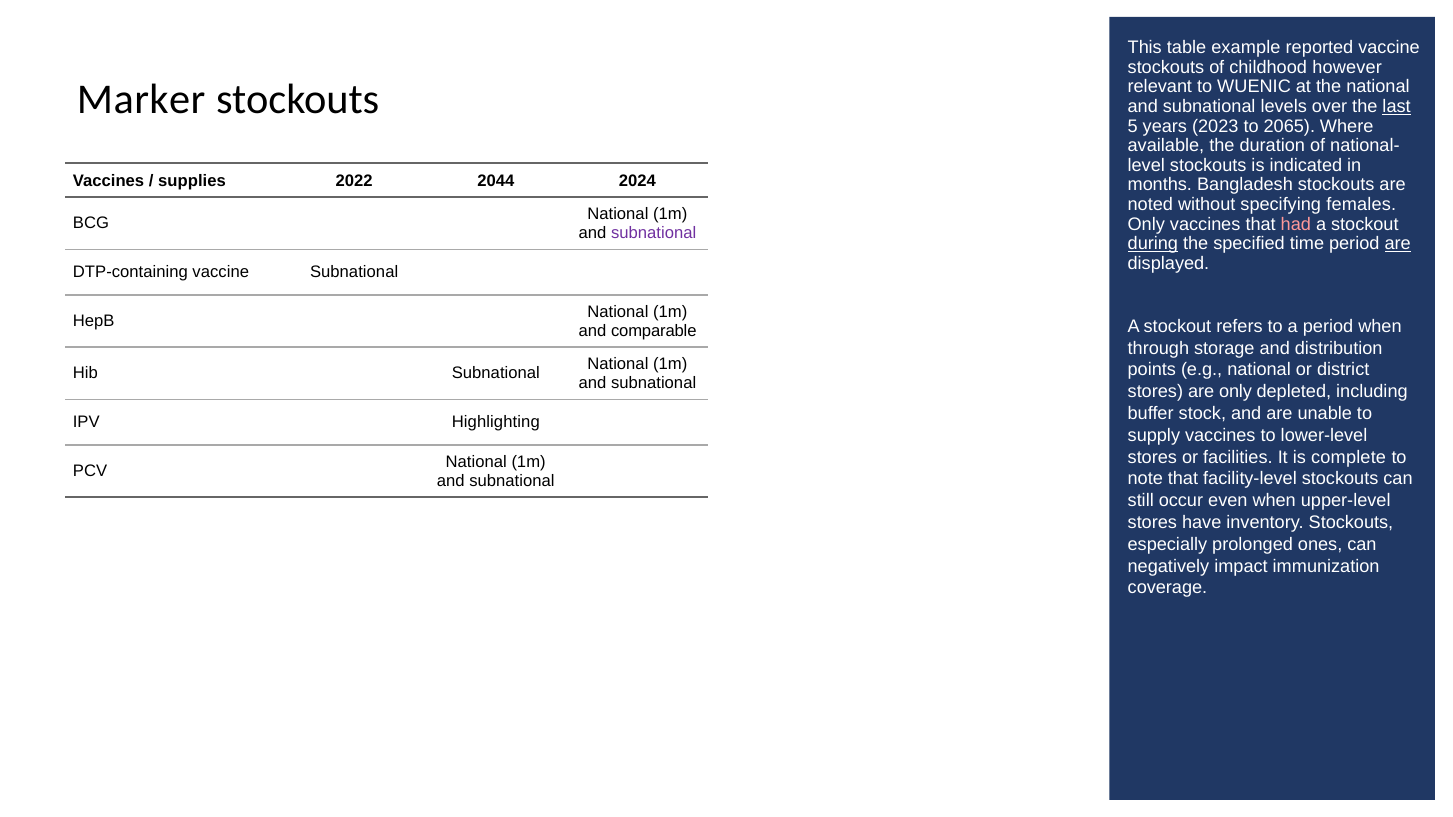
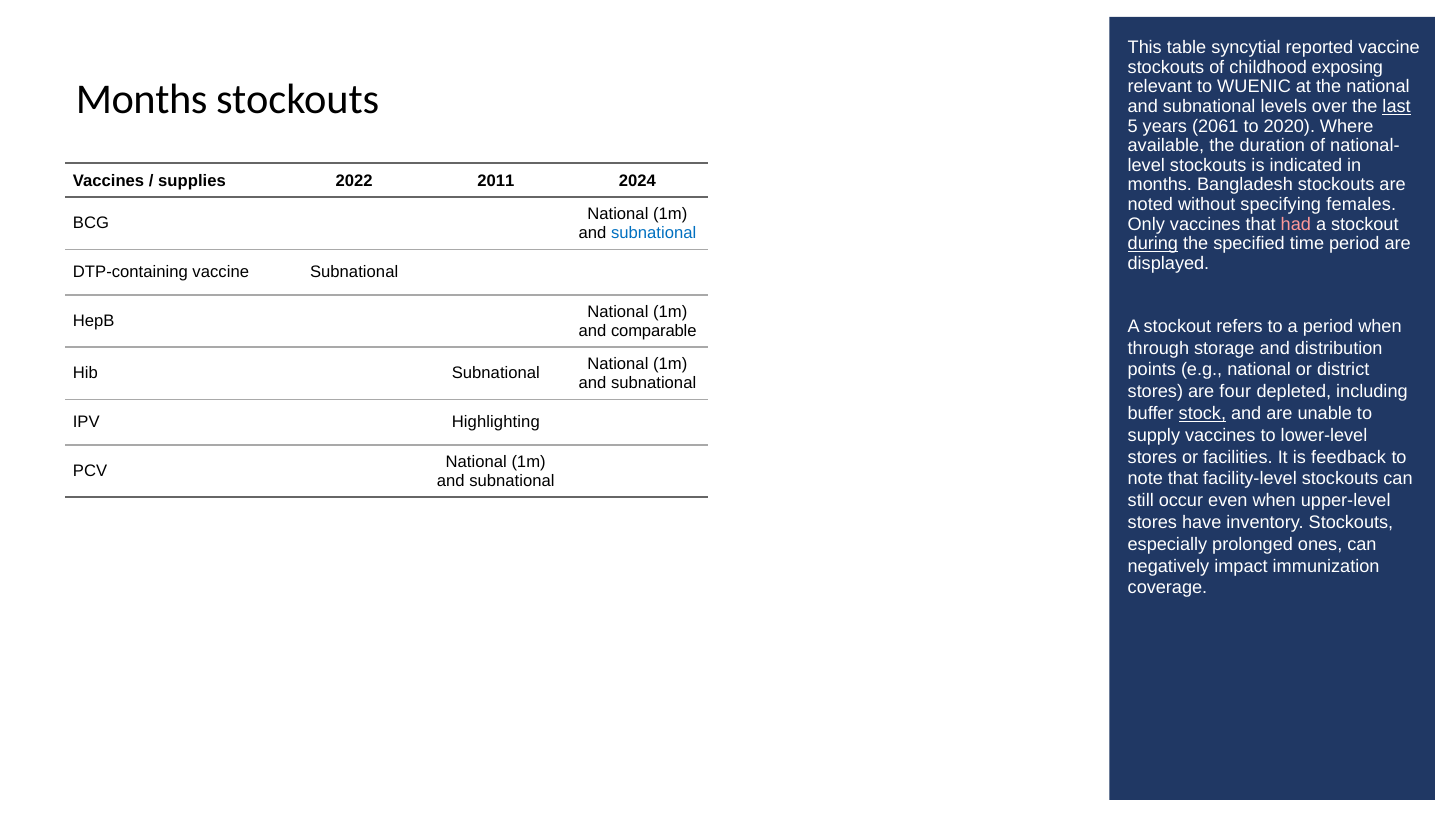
example: example -> syncytial (1246, 48)
however: however -> exposing (1347, 67)
Marker: Marker -> Months (142, 99)
2023: 2023 -> 2061 (1215, 126)
2065: 2065 -> 2020 (1289, 126)
2044: 2044 -> 2011 (496, 181)
subnational colour: purple -> blue (654, 233)
are underline: present -> none (1398, 244)
are only: only -> four (1235, 392)
stock underline: none -> present (1202, 414)
complete: complete -> feedback (1349, 457)
